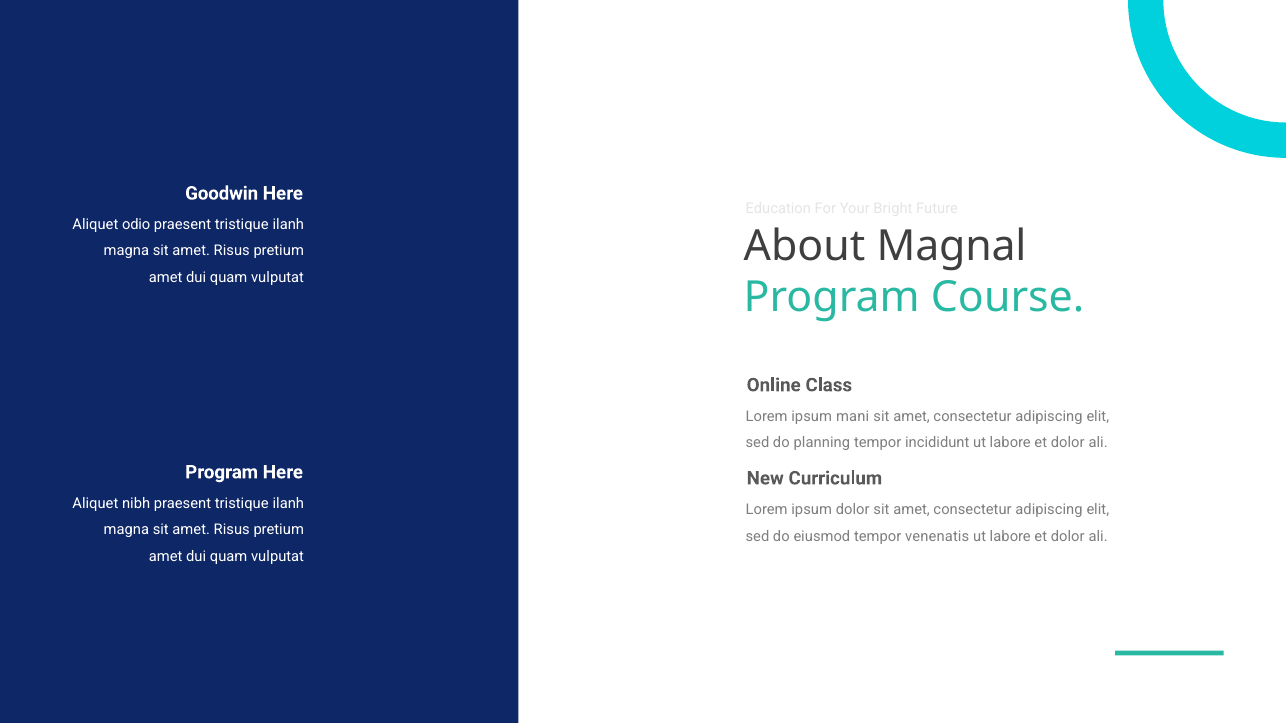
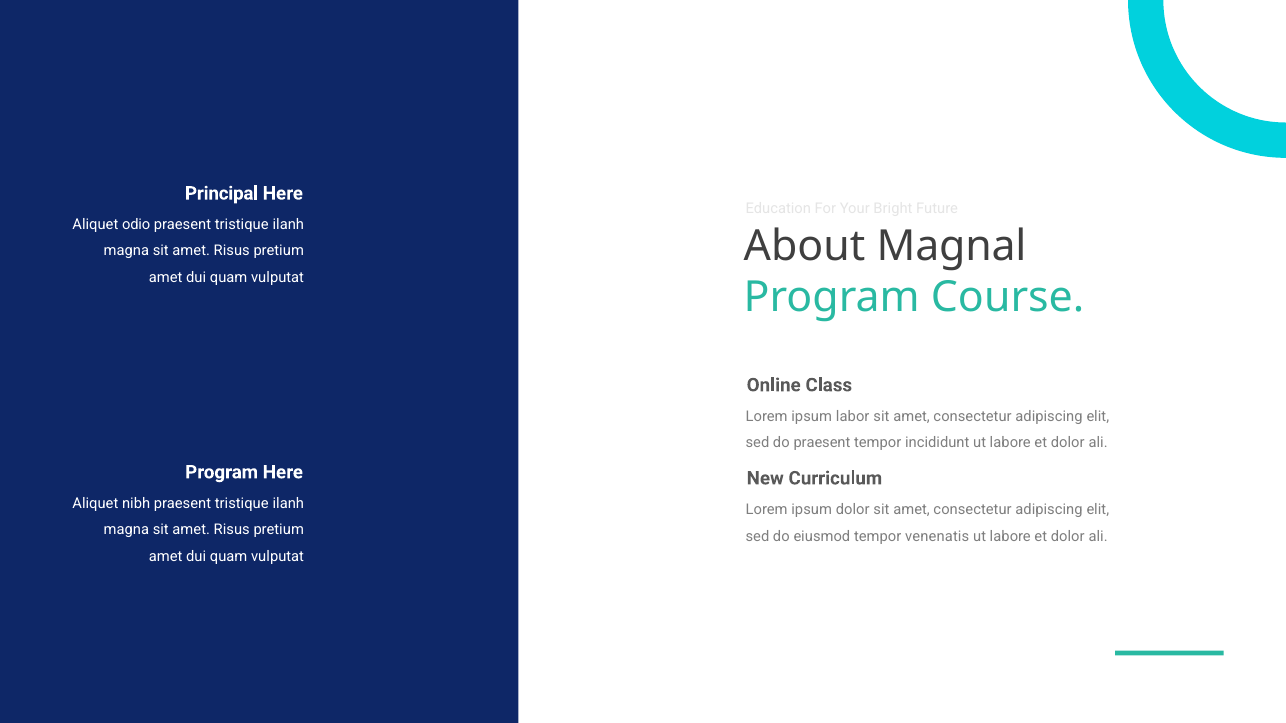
Goodwin: Goodwin -> Principal (222, 193)
mani: mani -> labor (853, 417)
do planning: planning -> praesent (822, 443)
